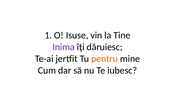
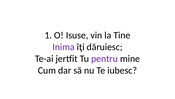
pentru colour: orange -> purple (105, 58)
